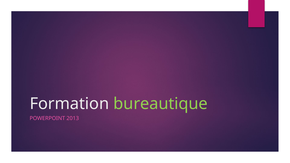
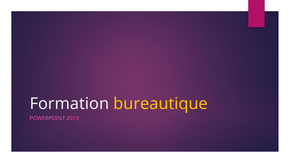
bureautique colour: light green -> yellow (161, 104)
